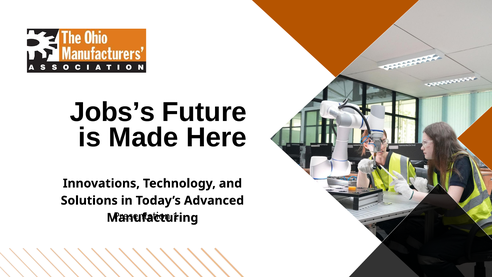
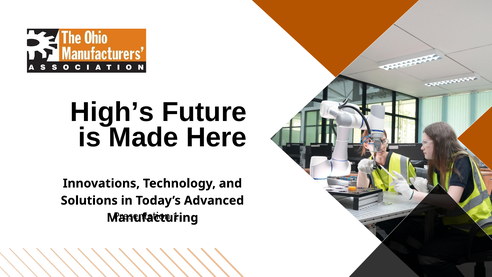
Jobs’s: Jobs’s -> High’s (112, 112)
